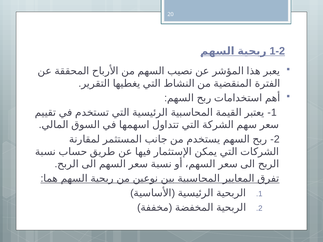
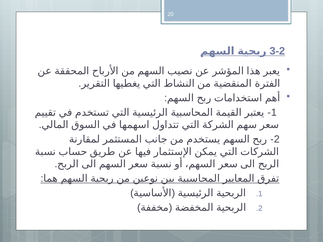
1-2: 1-2 -> 3-2 (277, 51)
